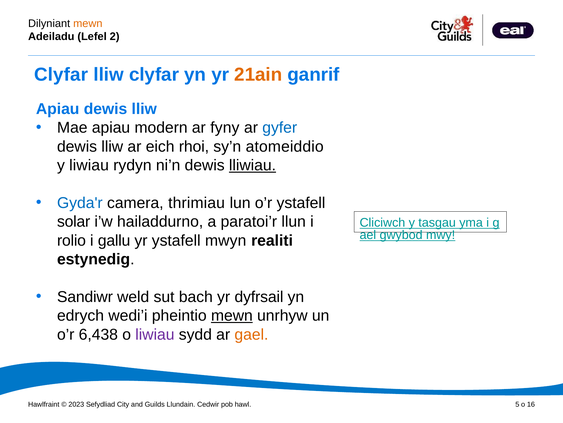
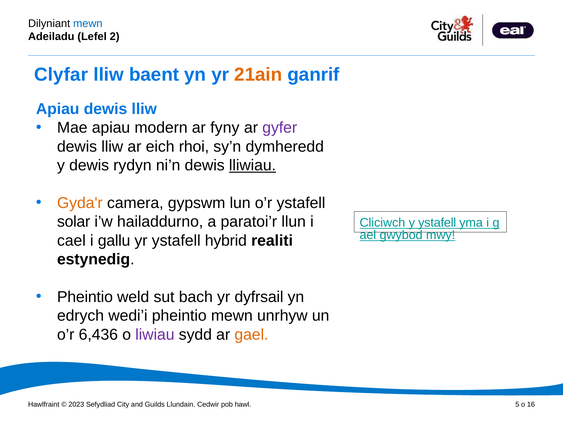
mewn colour: orange -> blue (88, 23)
lliw clyfar: clyfar -> baent (154, 74)
gyfer colour: blue -> purple (280, 128)
atomeiddio: atomeiddio -> dymheredd (285, 146)
y liwiau: liwiau -> dewis (89, 165)
Gyda'r colour: blue -> orange (80, 203)
thrimiau: thrimiau -> gypswm (197, 203)
y tasgau: tasgau -> ystafell (437, 222)
rolio: rolio -> cael (71, 240)
mwyn: mwyn -> hybrid (226, 240)
Sandiwr: Sandiwr -> Pheintio (85, 296)
mewn underline: present -> none (232, 315)
6,438: 6,438 -> 6,436 (98, 334)
